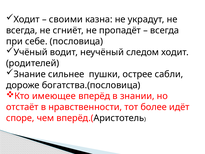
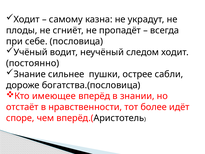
своими: своими -> самому (66, 19)
всегда: всегда -> плоды (22, 30)
родителей: родителей -> постоянно (33, 63)
